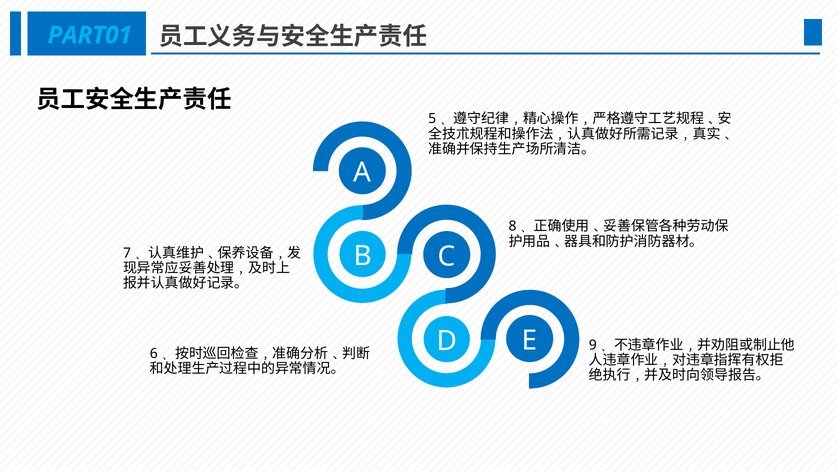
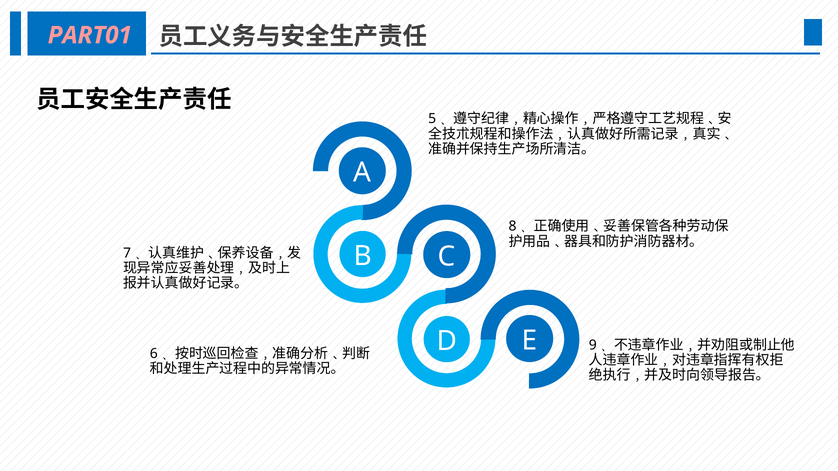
PART01 colour: light blue -> pink (90, 35)
